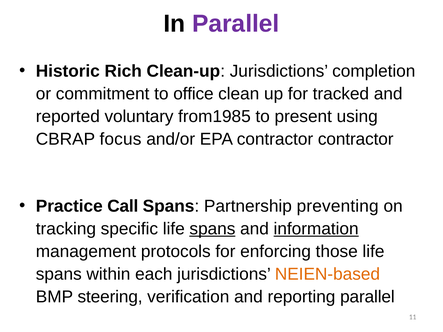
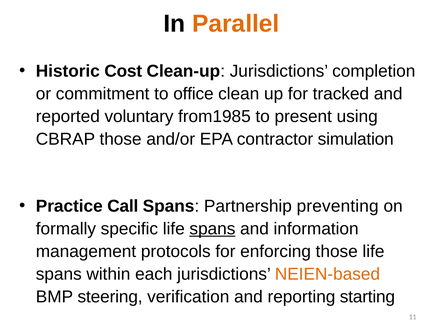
Parallel colour: purple -> orange (236, 24)
Rich: Rich -> Cost (123, 71)
CBRAP focus: focus -> those (121, 139)
contractor contractor: contractor -> simulation (356, 139)
tracking: tracking -> formally (66, 229)
information underline: present -> none (316, 229)
reporting parallel: parallel -> starting (367, 297)
